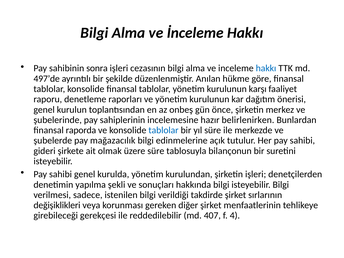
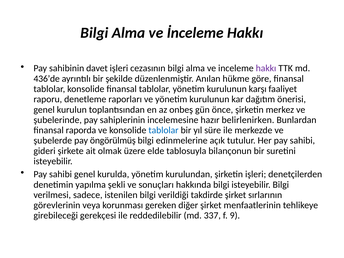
sonra: sonra -> davet (97, 68)
hakkı colour: blue -> purple (266, 68)
497’de: 497’de -> 436’de (47, 79)
mağazacılık: mağazacılık -> öngörülmüş (113, 141)
üzere süre: süre -> elde (156, 151)
değişiklikleri: değişiklikleri -> görevlerinin (57, 205)
407: 407 -> 337 (212, 216)
4: 4 -> 9 (235, 216)
